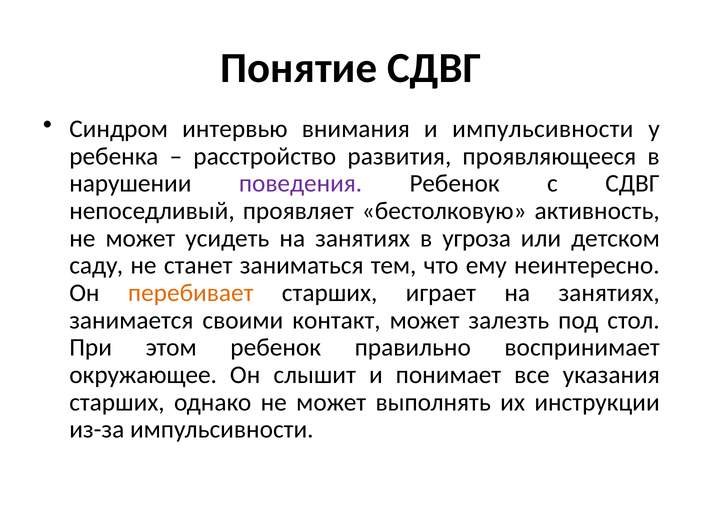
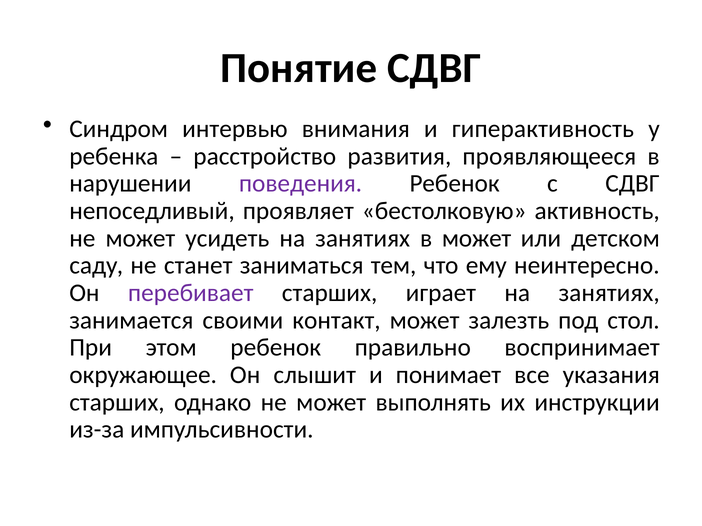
и импульсивности: импульсивности -> гиперактивность (543, 129)
в угроза: угроза -> может (477, 238)
перебивает colour: orange -> purple (191, 293)
